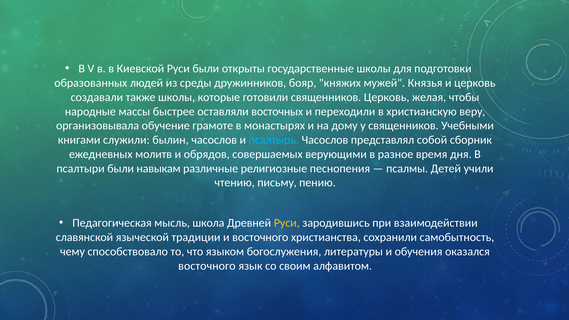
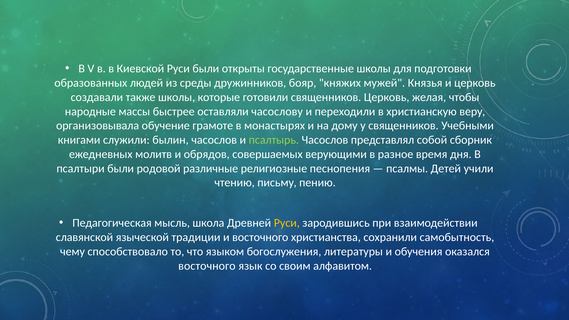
восточных: восточных -> часослову (277, 111)
псалтырь colour: light blue -> light green (274, 140)
навыкам: навыкам -> родовой (159, 168)
